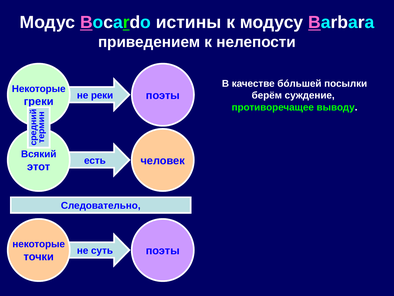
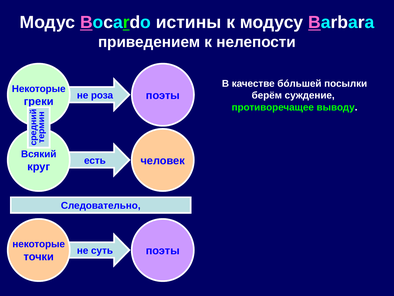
реки: реки -> роза (102, 95)
этот: этот -> круг (39, 166)
